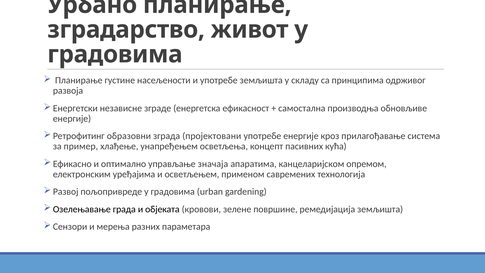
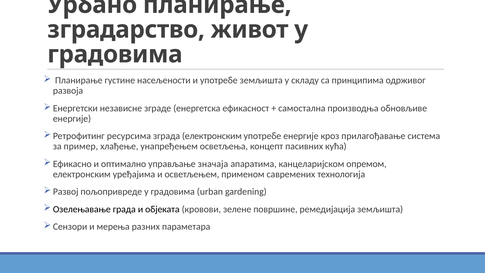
образовни: образовни -> ресурсима (129, 136)
зграда пројектовани: пројектовани -> електронским (212, 136)
